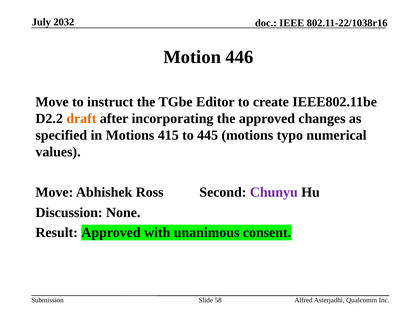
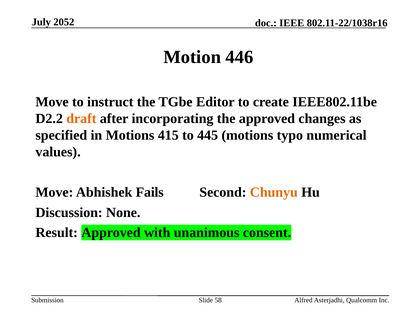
2032: 2032 -> 2052 (64, 22)
Ross: Ross -> Fails (150, 192)
Chunyu colour: purple -> orange (274, 192)
